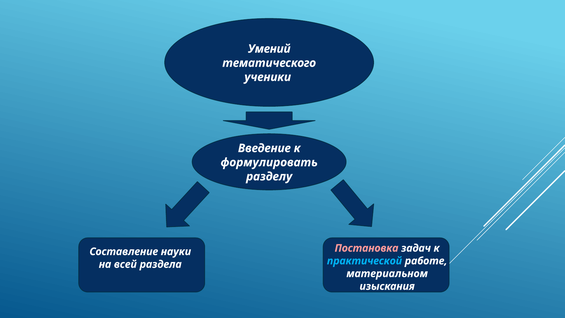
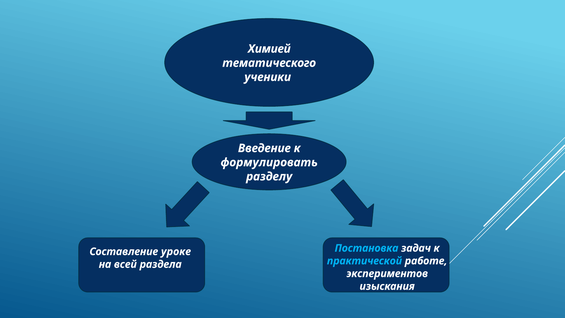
Умений: Умений -> Химией (269, 49)
Постановка colour: pink -> light blue (367, 248)
науки: науки -> уроке (176, 251)
материальном: материальном -> экспериментов (387, 273)
